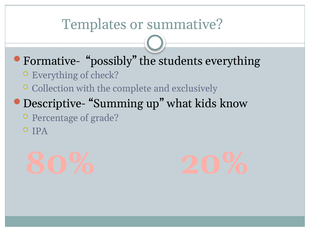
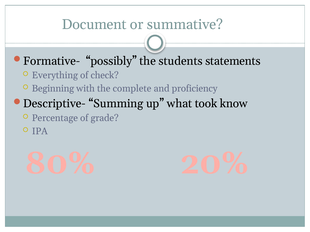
Templates: Templates -> Document (94, 24)
students everything: everything -> statements (233, 61)
Collection: Collection -> Beginning (53, 89)
exclusively: exclusively -> proficiency (195, 89)
kids: kids -> took (206, 104)
